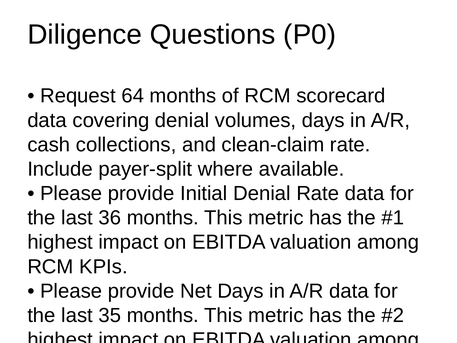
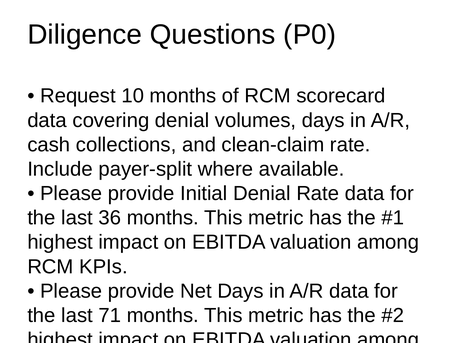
64: 64 -> 10 (133, 96)
35: 35 -> 71 (110, 315)
